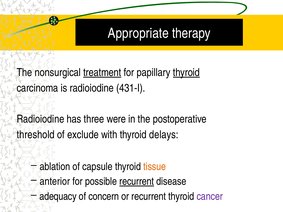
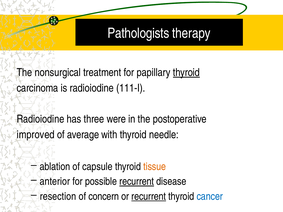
Appropriate: Appropriate -> Pathologists (138, 33)
treatment underline: present -> none (102, 73)
431-I: 431-I -> 111-I (131, 88)
threshold: threshold -> improved (36, 135)
exclude: exclude -> average (83, 135)
delays: delays -> needle (164, 135)
adequacy: adequacy -> resection (58, 197)
recurrent underline: none -> present (149, 197)
cancer colour: purple -> blue (210, 197)
